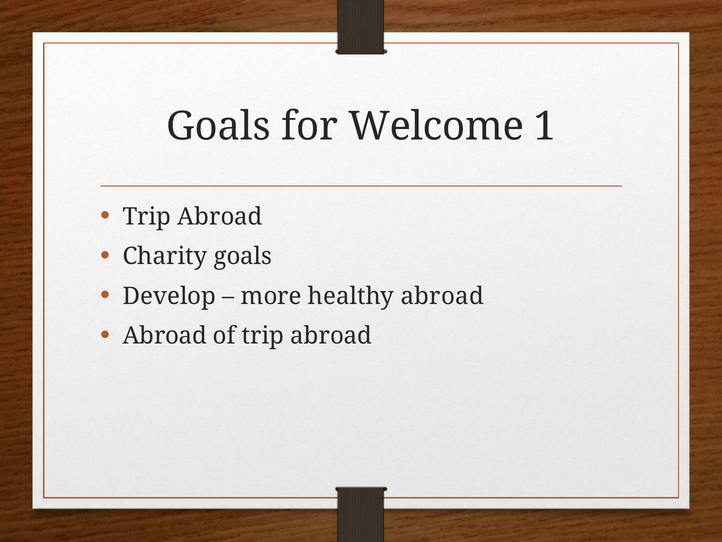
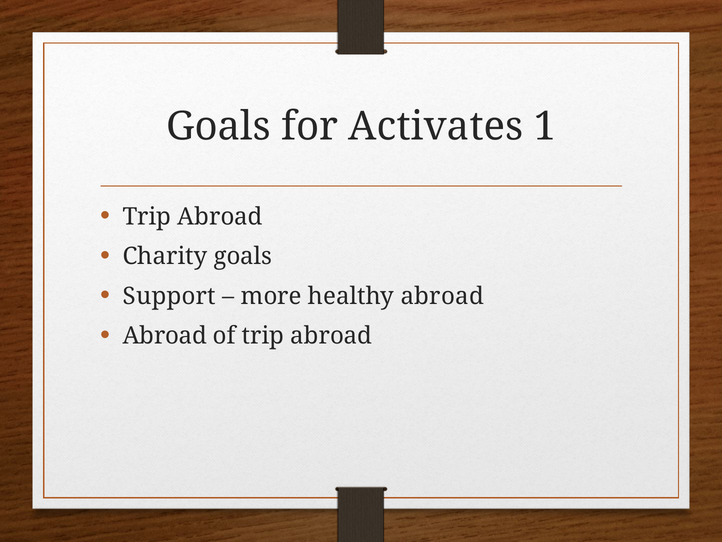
Welcome: Welcome -> Activates (436, 127)
Develop: Develop -> Support (169, 296)
